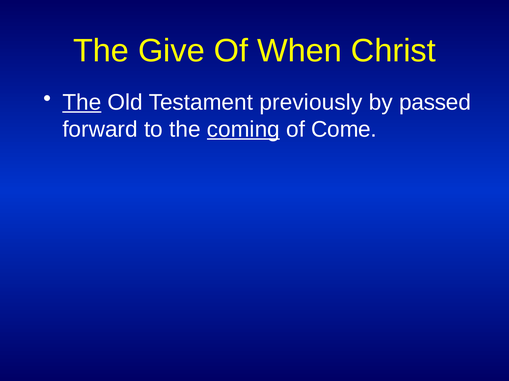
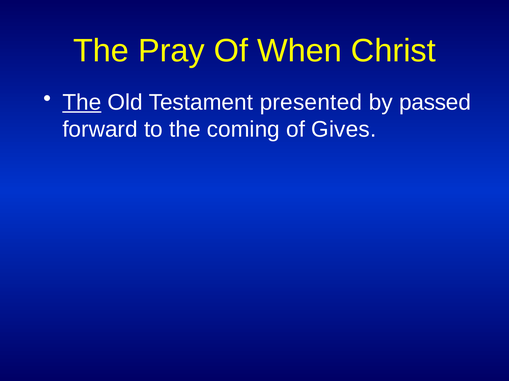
Give: Give -> Pray (171, 51)
previously: previously -> presented (311, 103)
coming underline: present -> none (243, 130)
Come: Come -> Gives (344, 130)
